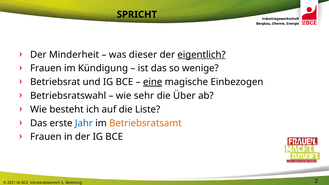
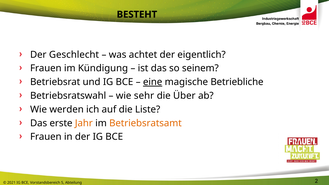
SPRICHT: SPRICHT -> BESTEHT (137, 14)
Minderheit: Minderheit -> Geschlecht (74, 55)
dieser: dieser -> achtet (143, 55)
eigentlich underline: present -> none (202, 55)
wenige: wenige -> seinem (200, 68)
Einbezogen: Einbezogen -> Betriebliche (237, 82)
besteht: besteht -> werden (67, 109)
Jahr colour: blue -> orange (84, 123)
